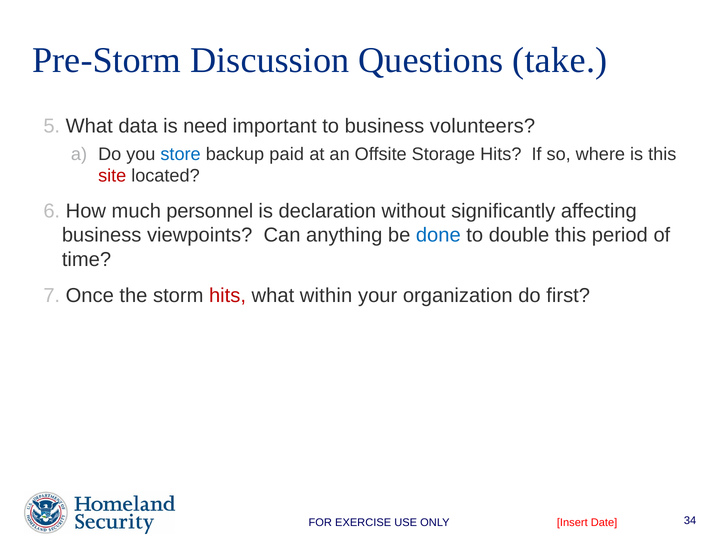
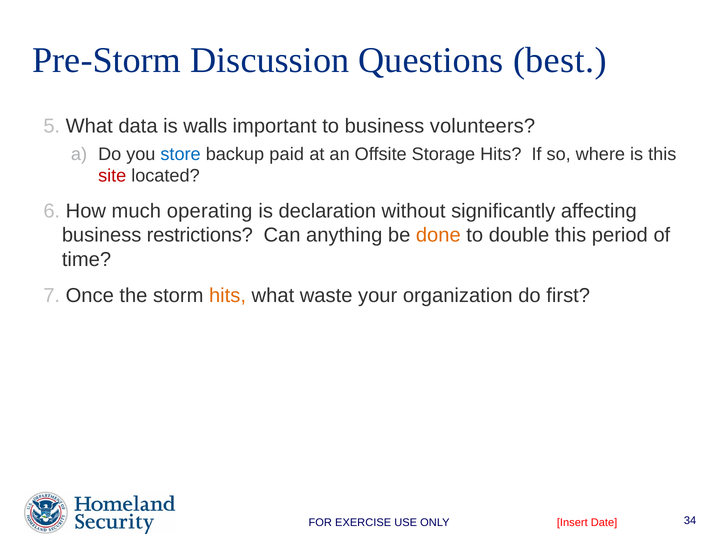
take: take -> best (560, 60)
need: need -> walls (205, 126)
personnel: personnel -> operating (210, 211)
viewpoints: viewpoints -> restrictions (200, 235)
done colour: blue -> orange (438, 235)
hits colour: red -> orange (227, 296)
within: within -> waste (326, 296)
